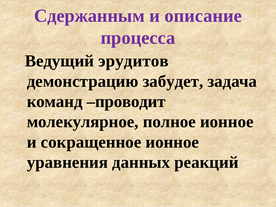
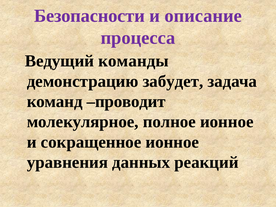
Сдержанным: Сдержанным -> Безопасности (89, 16)
эрудитов: эрудитов -> команды (134, 61)
